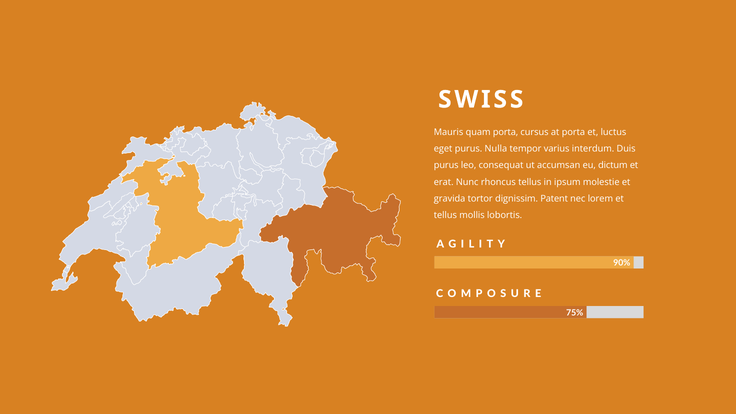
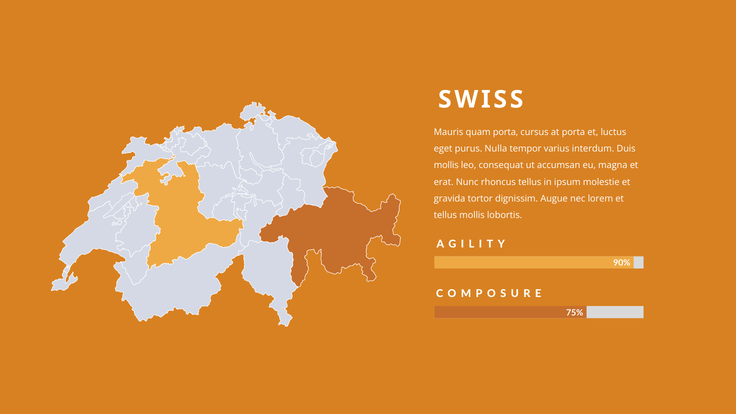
purus: purus -> mollis (446, 165)
dictum: dictum -> magna (613, 165)
Patent: Patent -> Augue (554, 199)
